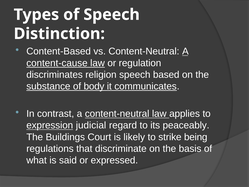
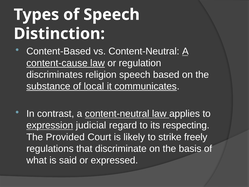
body: body -> local (94, 86)
peaceably: peaceably -> respecting (186, 125)
Buildings: Buildings -> Provided (65, 137)
being: being -> freely (196, 137)
